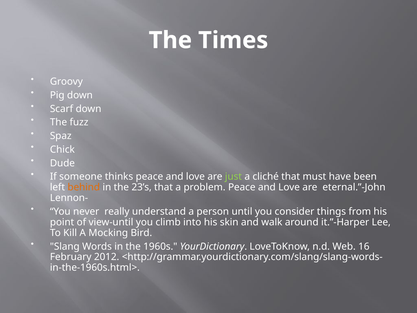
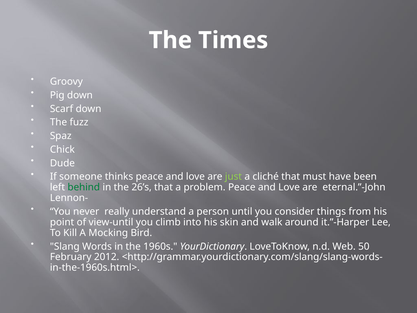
behind colour: orange -> green (84, 187)
23’s: 23’s -> 26’s (142, 187)
16: 16 -> 50 (364, 246)
